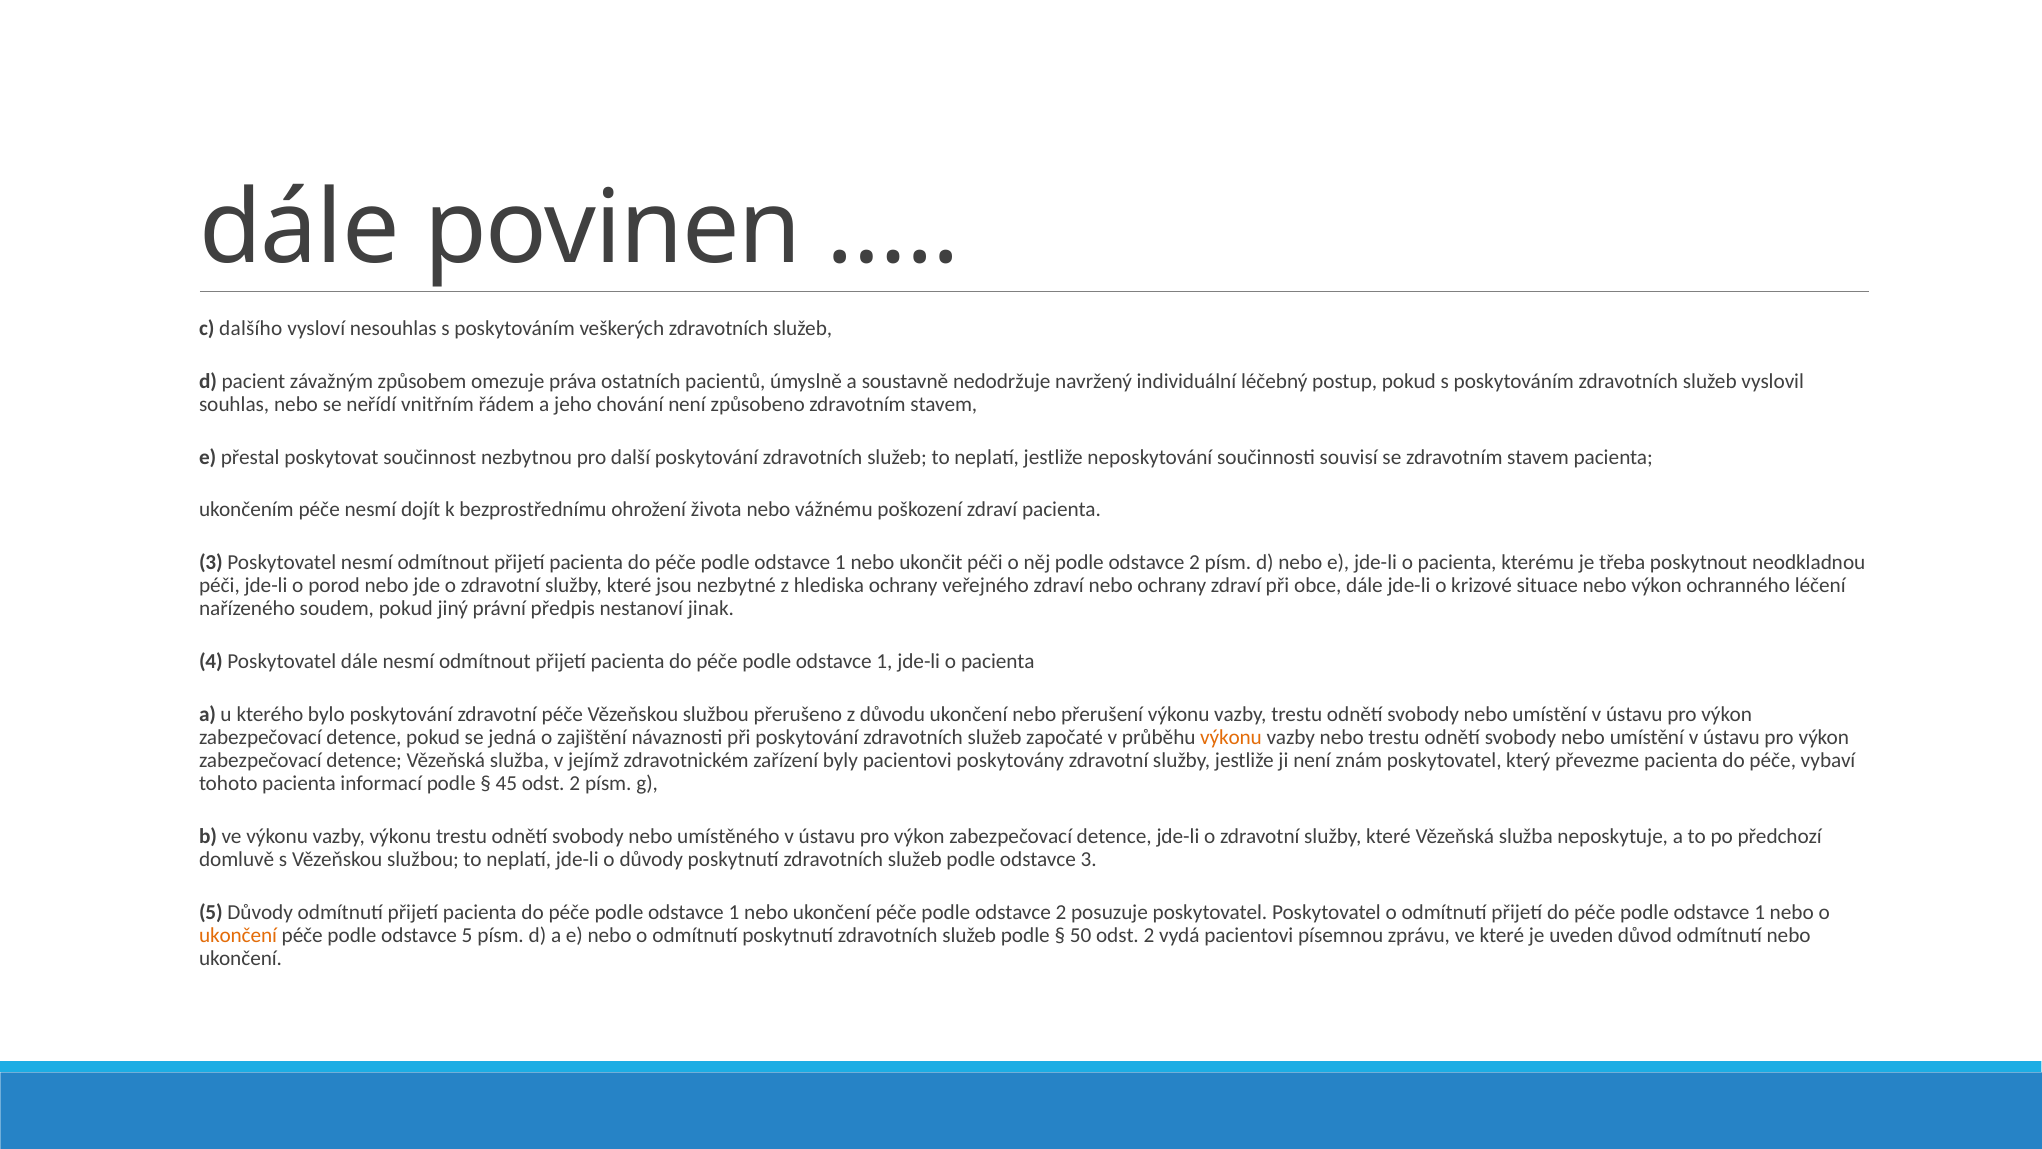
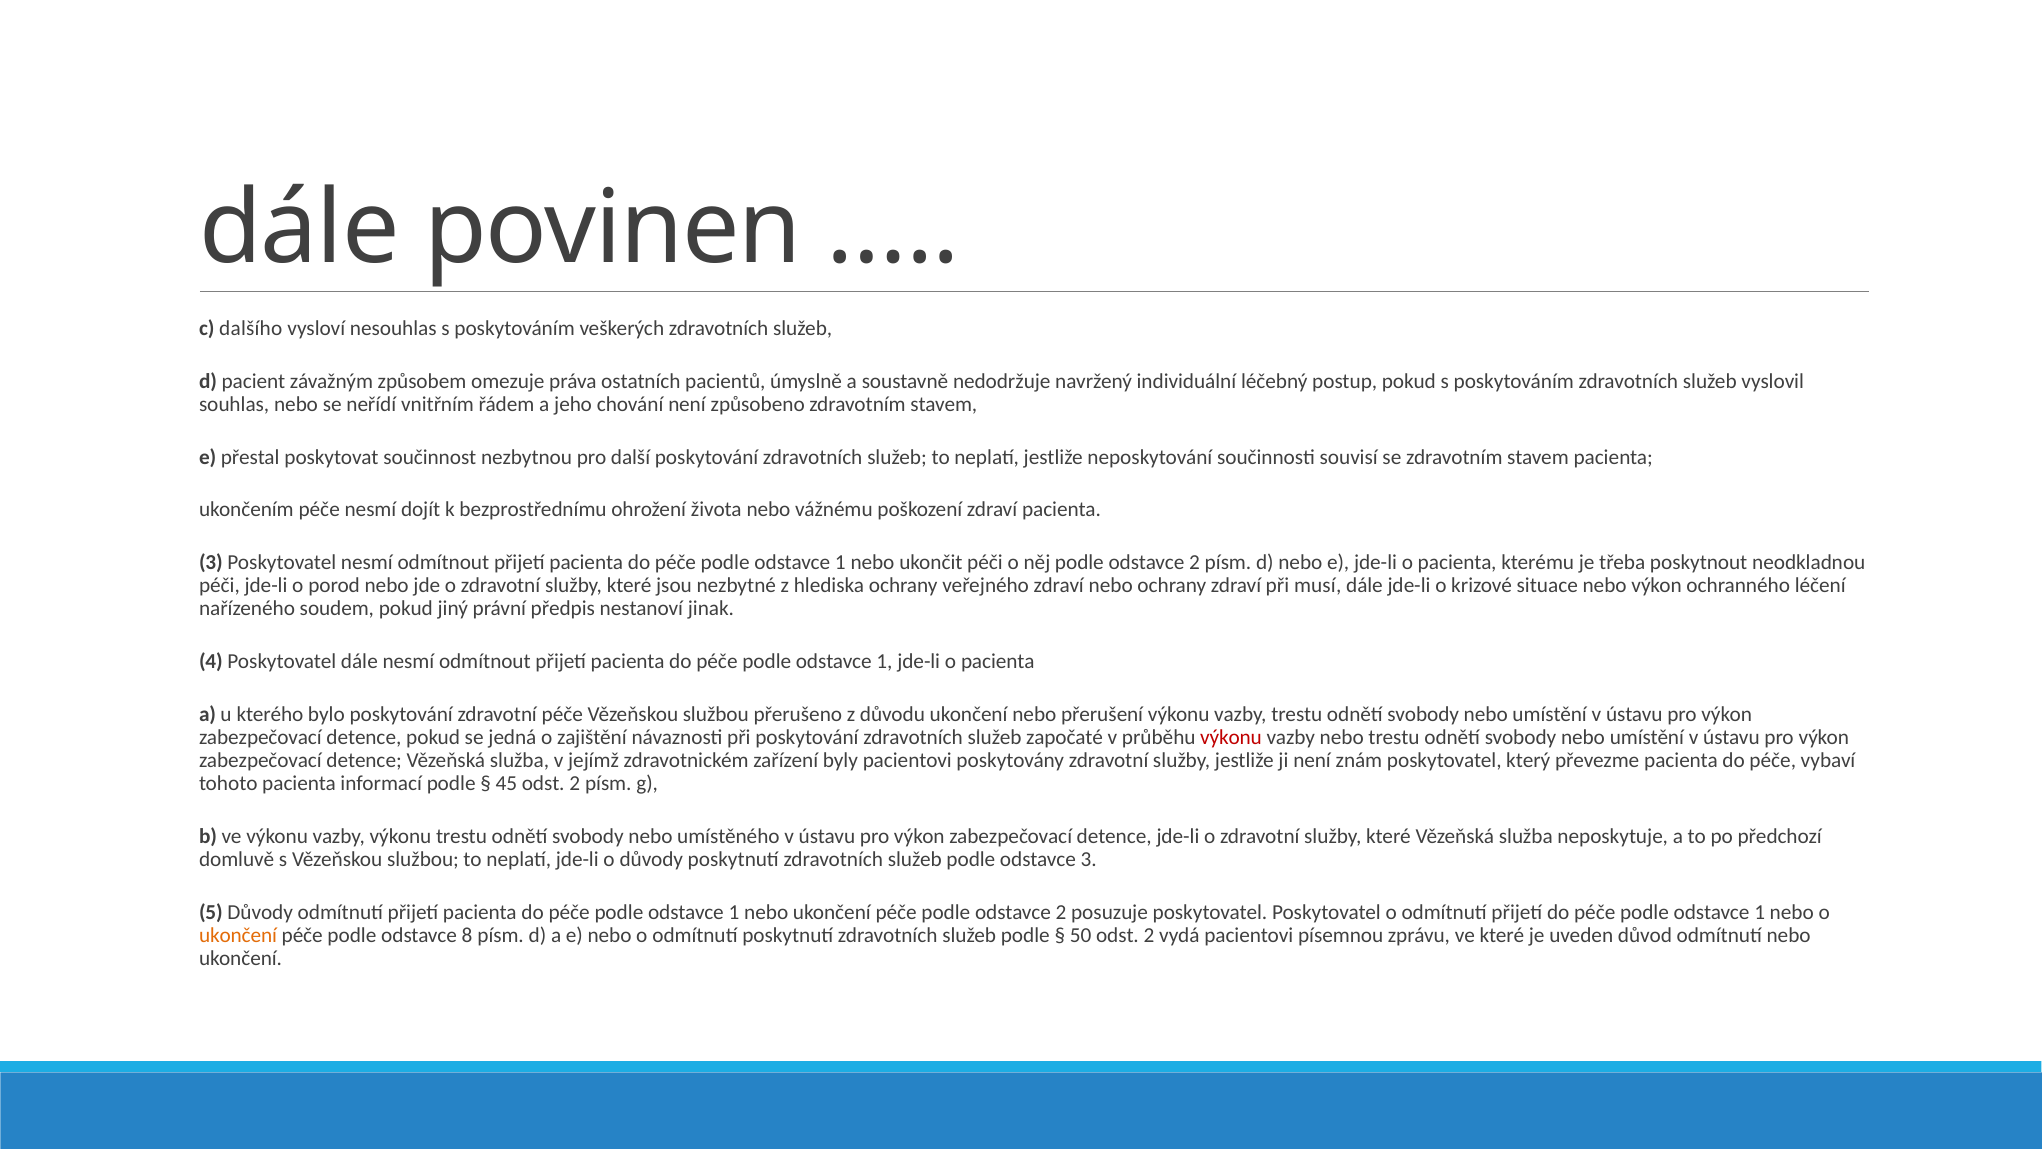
obce: obce -> musí (1318, 585)
výkonu colour: orange -> red (1231, 737)
odstavce 5: 5 -> 8 (467, 935)
